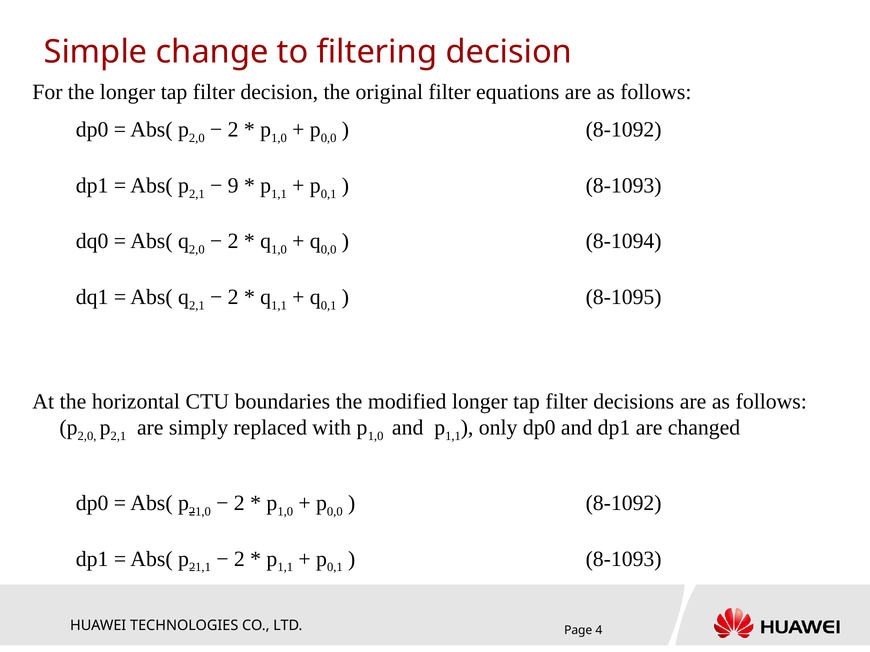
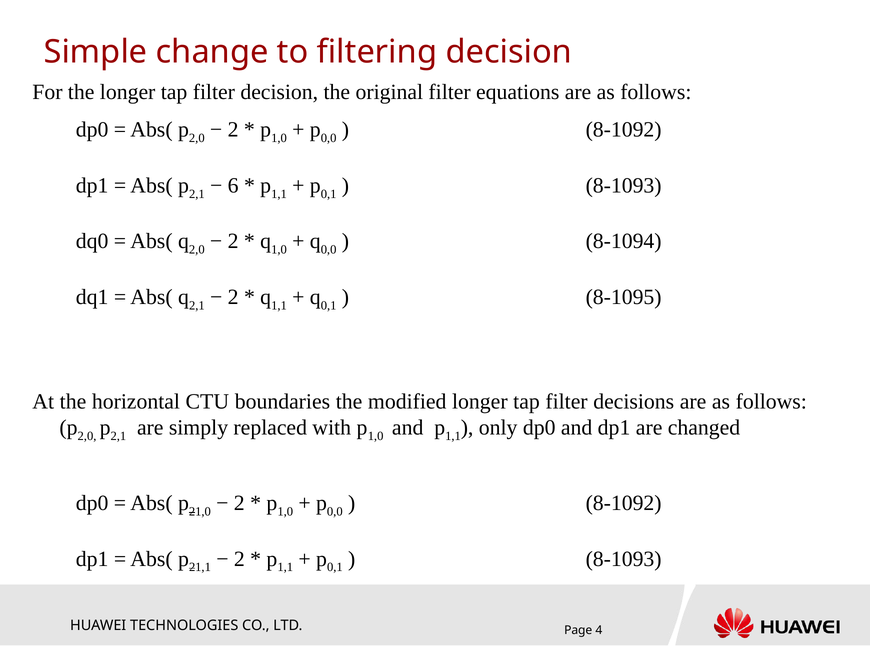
9: 9 -> 6 (233, 186)
